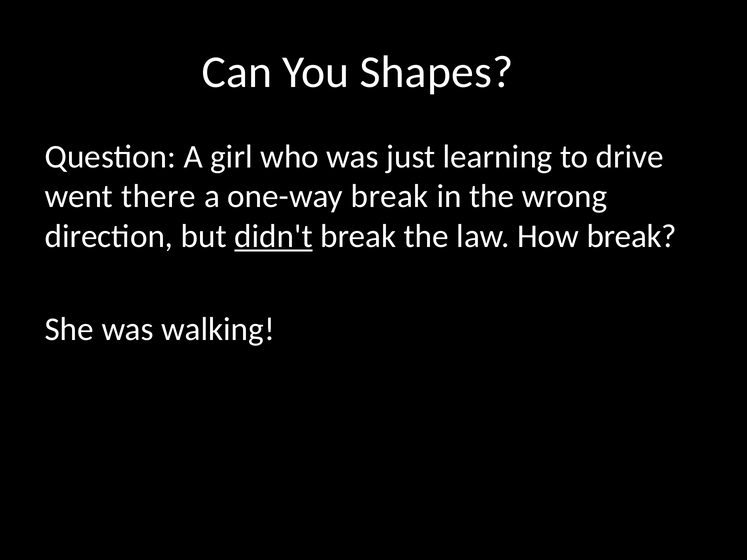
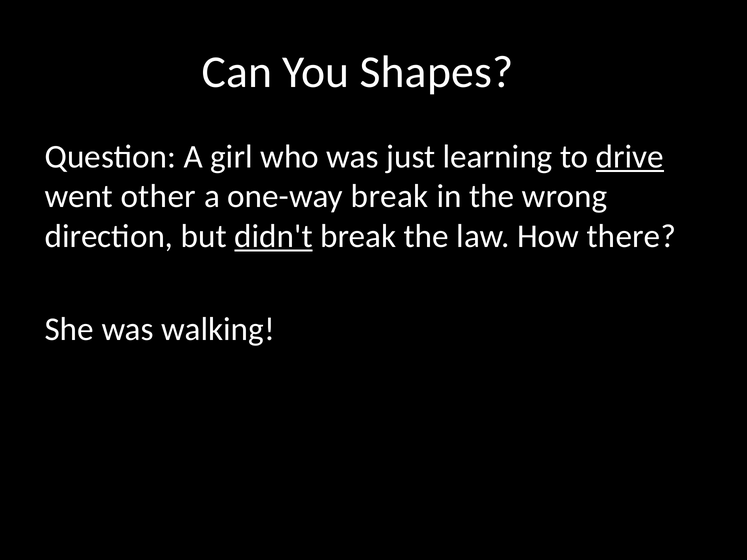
drive underline: none -> present (630, 157)
there: there -> other (158, 197)
How break: break -> there (631, 236)
